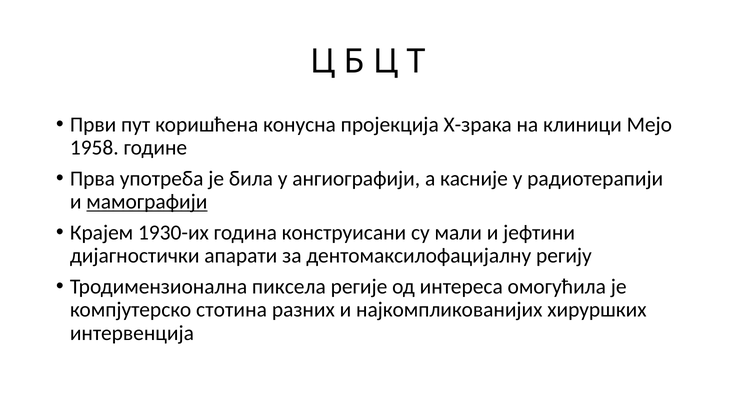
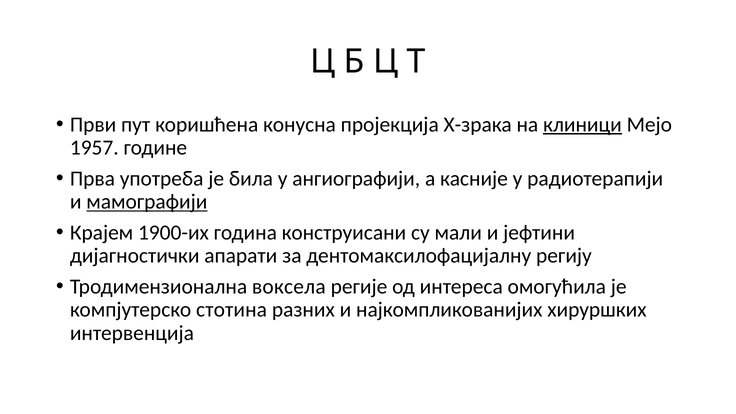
клиници underline: none -> present (582, 124)
1958: 1958 -> 1957 (94, 148)
1930-их: 1930-их -> 1900-их (173, 233)
пиксела: пиксела -> воксела (289, 287)
